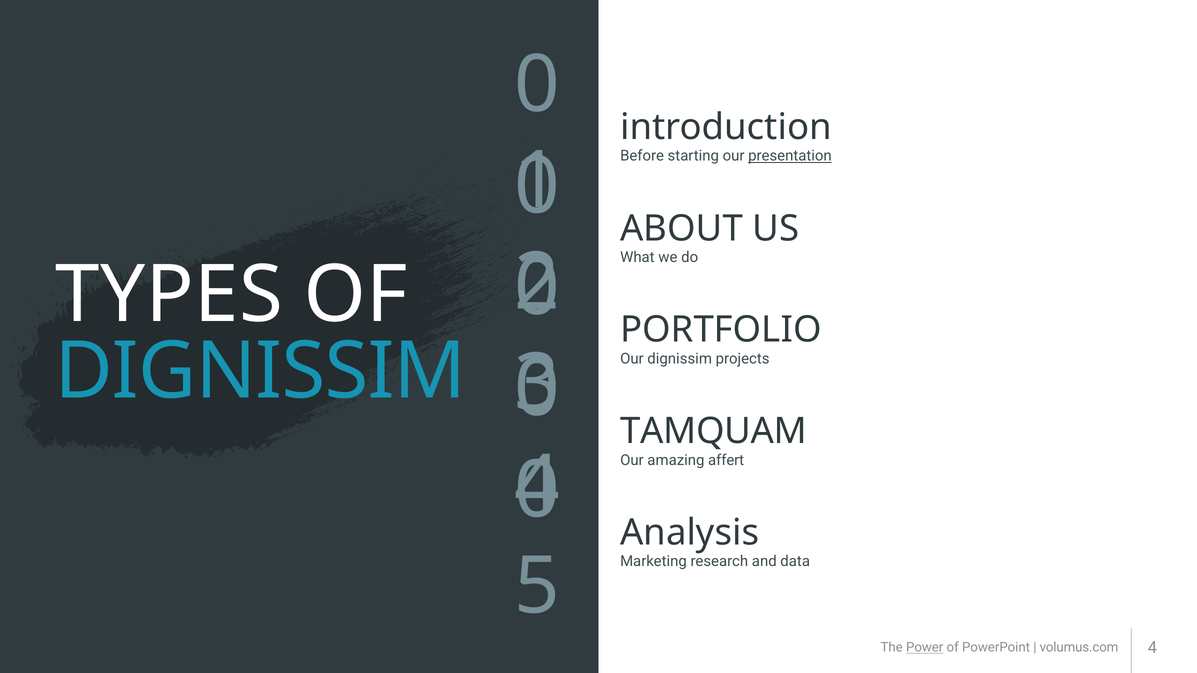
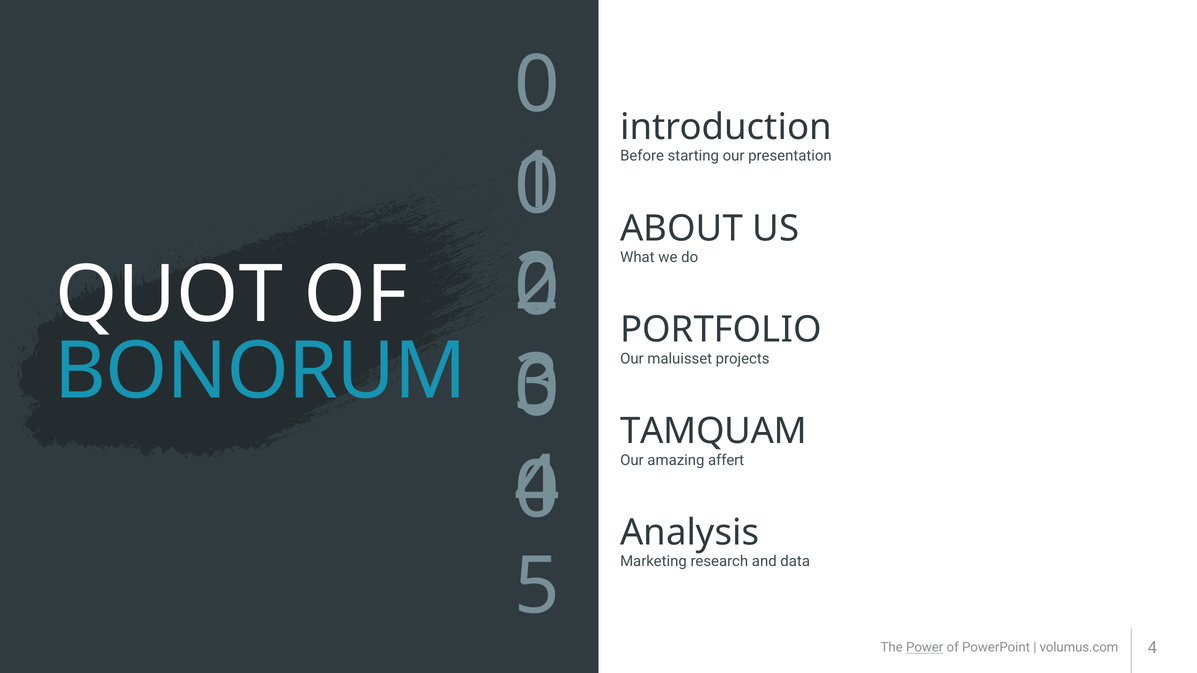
presentation underline: present -> none (790, 156)
TYPES: TYPES -> QUOT (169, 295)
DIGNISSIM: DIGNISSIM -> BONORUM (260, 372)
Our dignissim: dignissim -> maluisset (680, 359)
